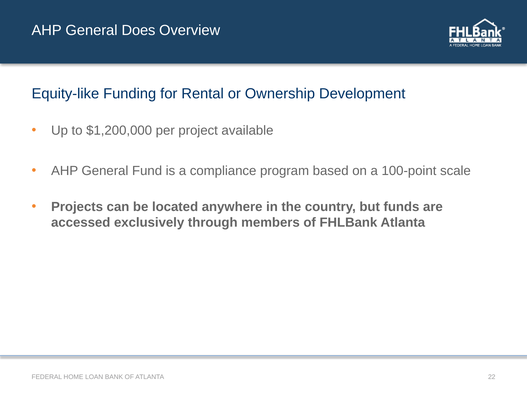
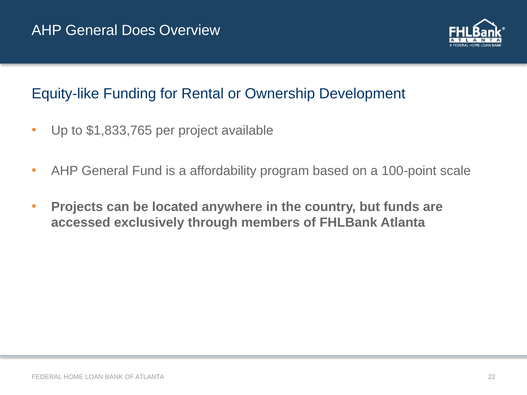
$1,200,000: $1,200,000 -> $1,833,765 (119, 131)
compliance: compliance -> affordability (223, 171)
